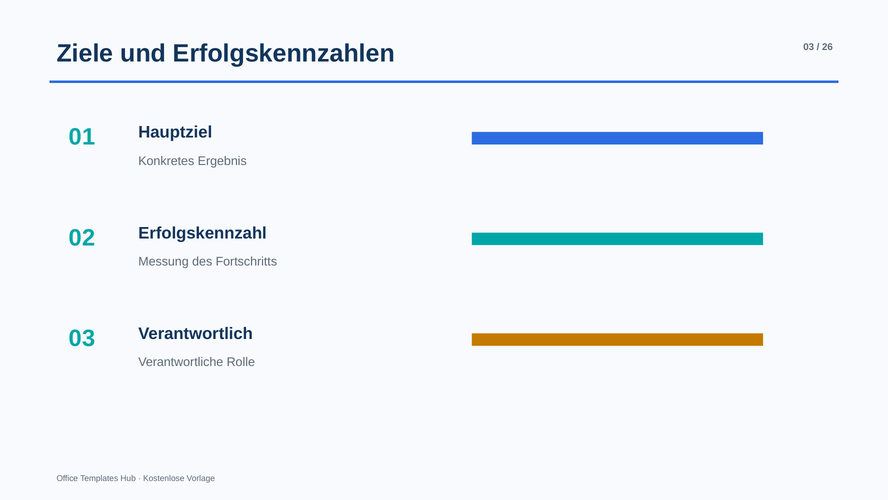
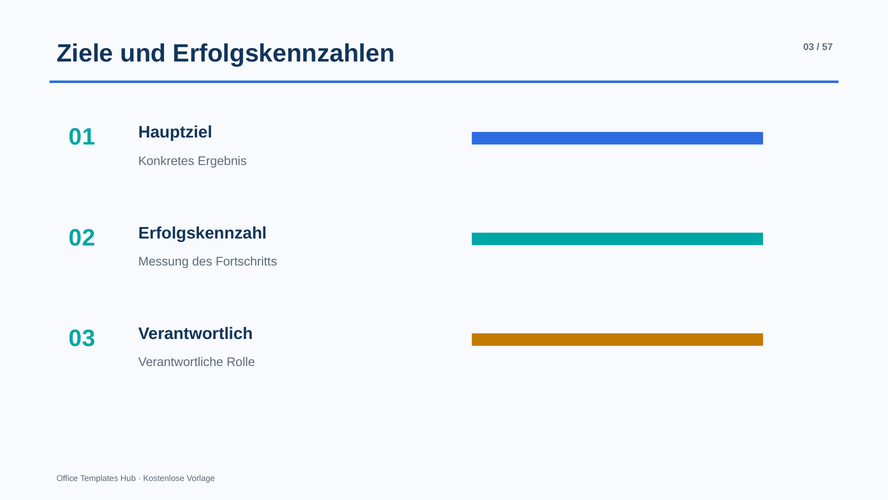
26: 26 -> 57 (827, 47)
